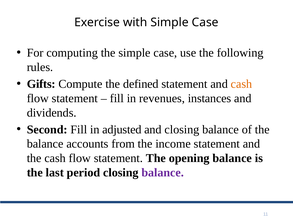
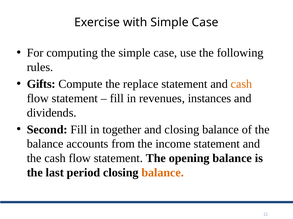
defined: defined -> replace (141, 84)
adjusted: adjusted -> together (122, 130)
balance colour: purple -> orange (163, 173)
